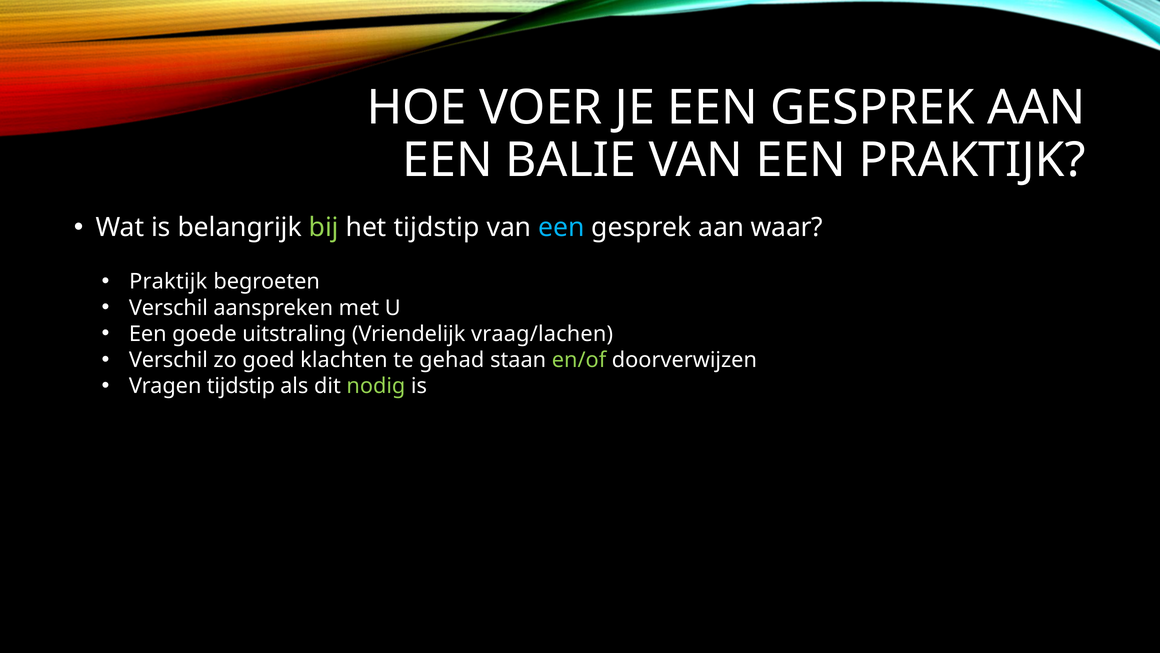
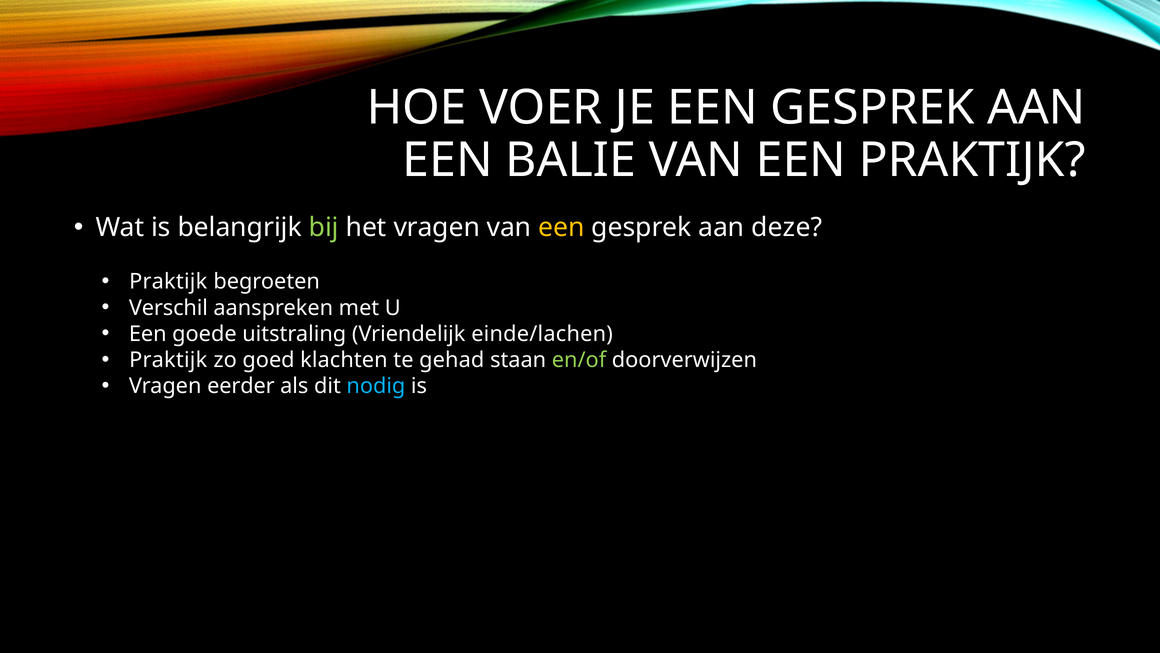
het tijdstip: tijdstip -> vragen (437, 227)
een colour: light blue -> yellow (561, 227)
waar: waar -> deze (787, 227)
vraag/lachen: vraag/lachen -> einde/lachen (542, 334)
Verschil: Verschil -> Praktijk (168, 360)
Vragen tijdstip: tijdstip -> eerder (241, 386)
nodig colour: light green -> light blue (376, 386)
